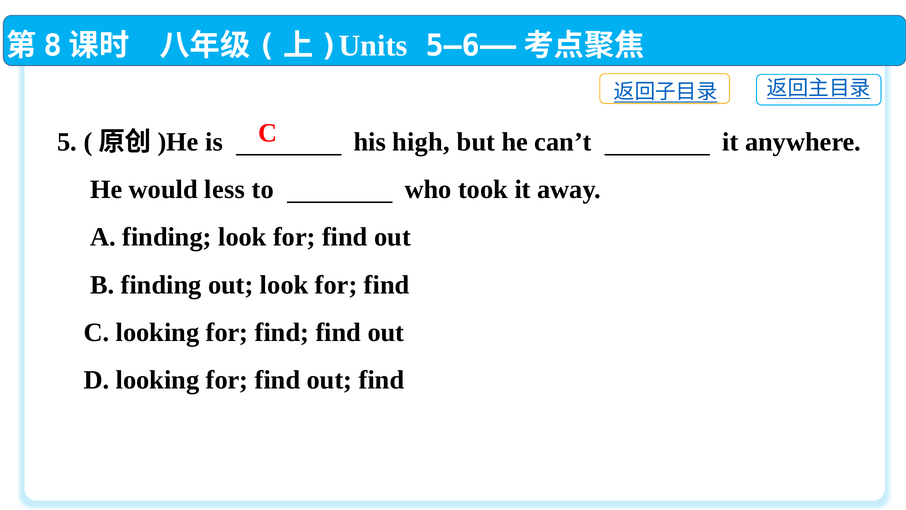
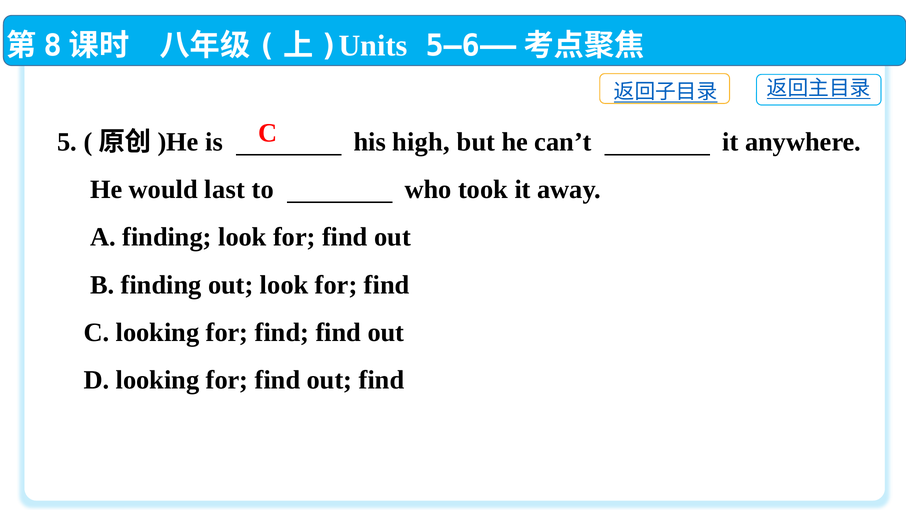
less: less -> last (225, 189)
